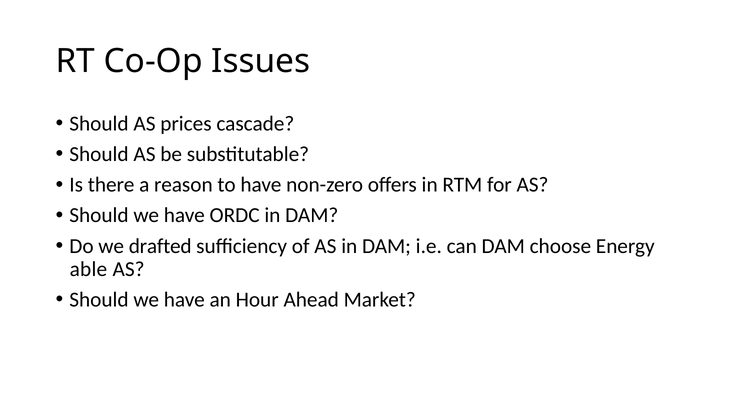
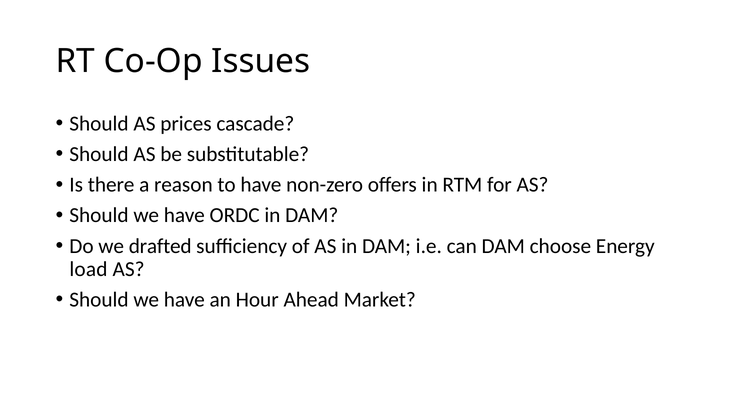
able: able -> load (88, 269)
